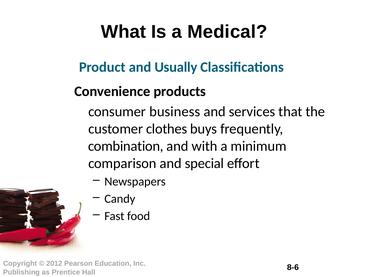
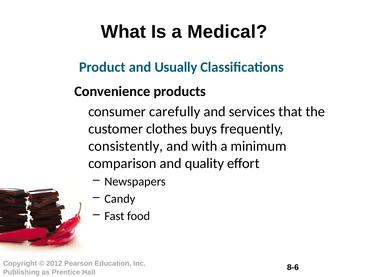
business: business -> carefully (175, 112)
combination: combination -> consistently (126, 146)
special: special -> quality (204, 163)
